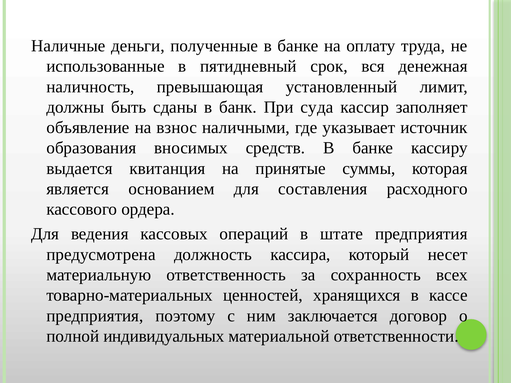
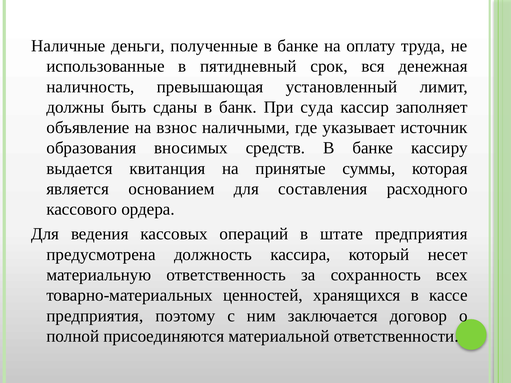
индивидуальных: индивидуальных -> присоединяются (164, 336)
